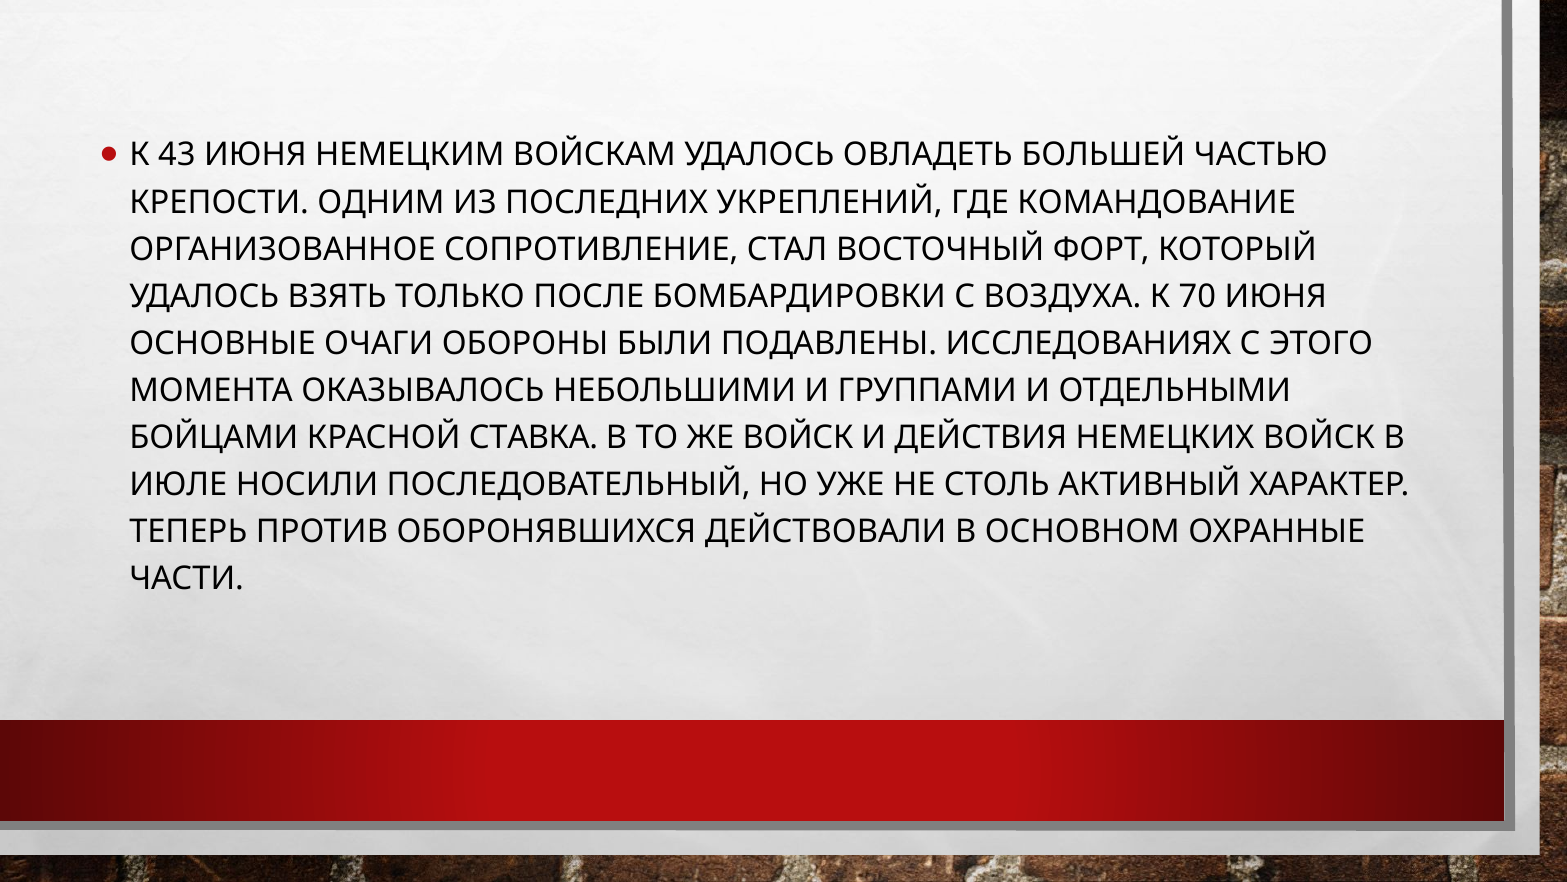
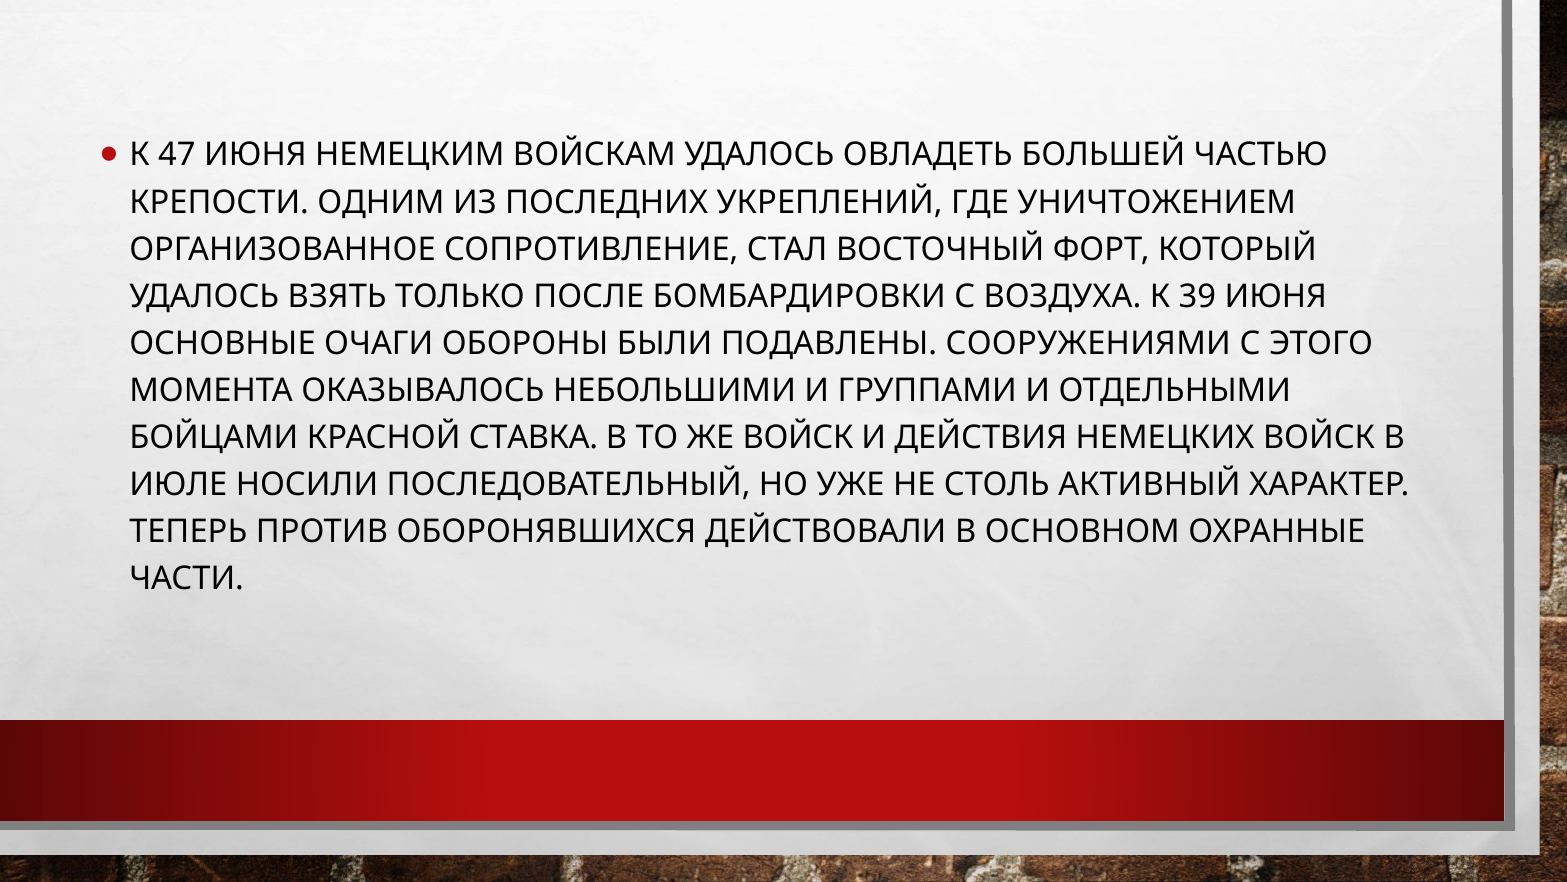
43: 43 -> 47 (177, 155)
КОМАНДОВАНИЕ: КОМАНДОВАНИЕ -> УНИЧТОЖЕНИЕМ (1157, 202)
70: 70 -> 39 (1197, 296)
ИССЛЕДОВАНИЯХ: ИССЛЕДОВАНИЯХ -> СООРУЖЕНИЯМИ (1088, 343)
